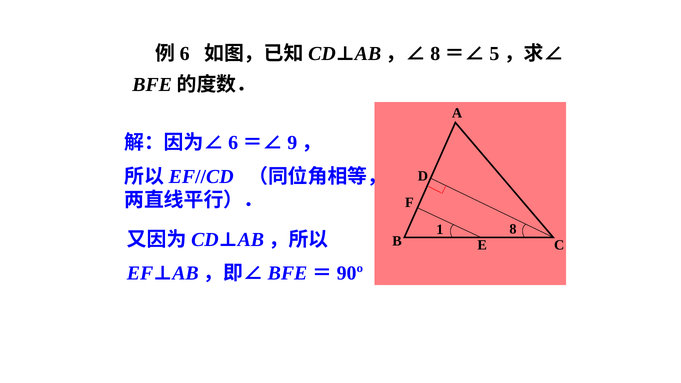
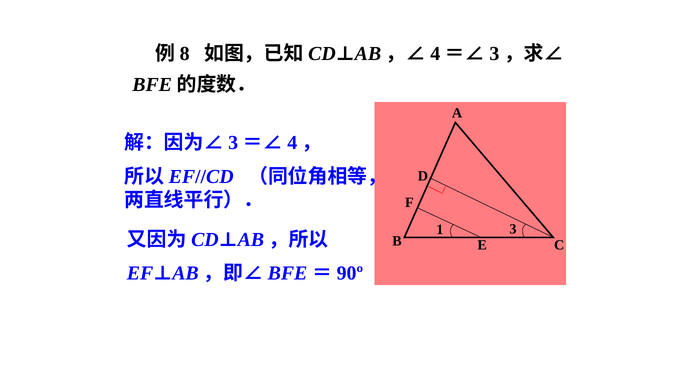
6: 6 -> 8 (185, 54)
8: 8 -> 4 (435, 54)
5: 5 -> 3 (494, 54)
6: 6 -> 3 (233, 143)
9: 9 -> 4 (292, 143)
1 8: 8 -> 3 (513, 229)
